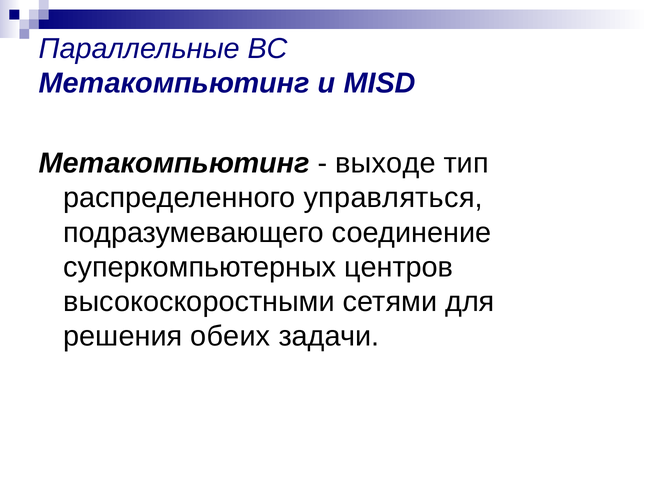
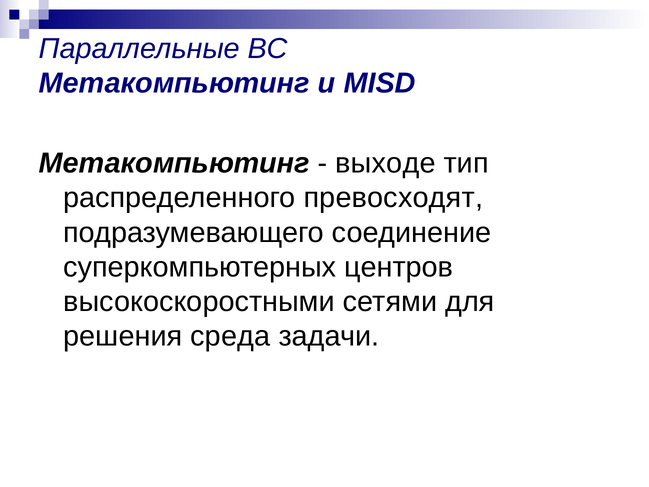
управляться: управляться -> превосходят (393, 198)
обеих: обеих -> среда (230, 336)
